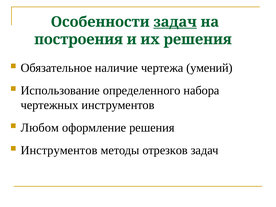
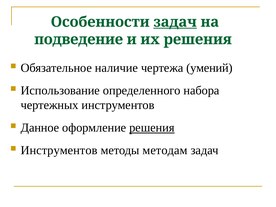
построения: построения -> подведение (79, 39)
Любом: Любом -> Данное (40, 128)
решения underline: none -> present (152, 128)
отрезков: отрезков -> методам (165, 150)
